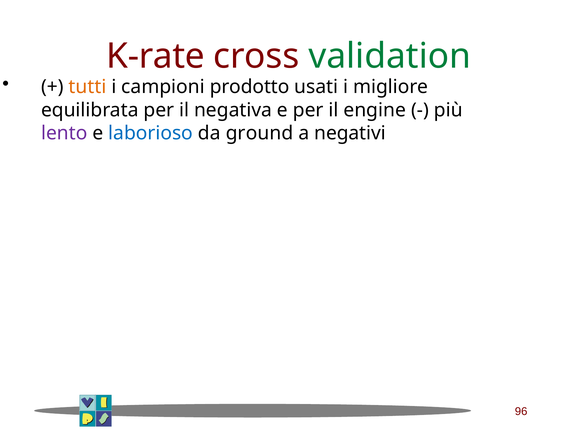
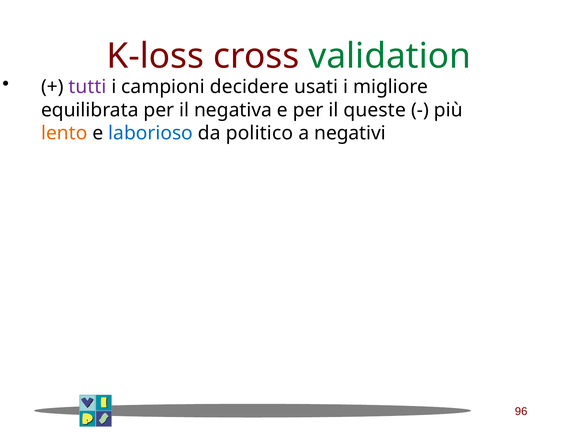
K-rate: K-rate -> K-loss (155, 56)
tutti colour: orange -> purple (87, 87)
prodotto: prodotto -> decidere (249, 87)
engine: engine -> queste (375, 110)
lento colour: purple -> orange (64, 133)
ground: ground -> politico (259, 133)
